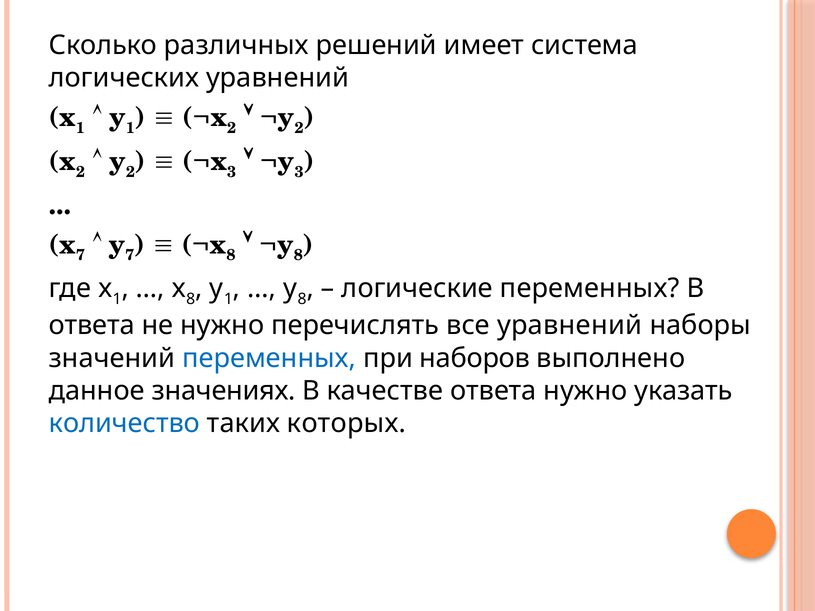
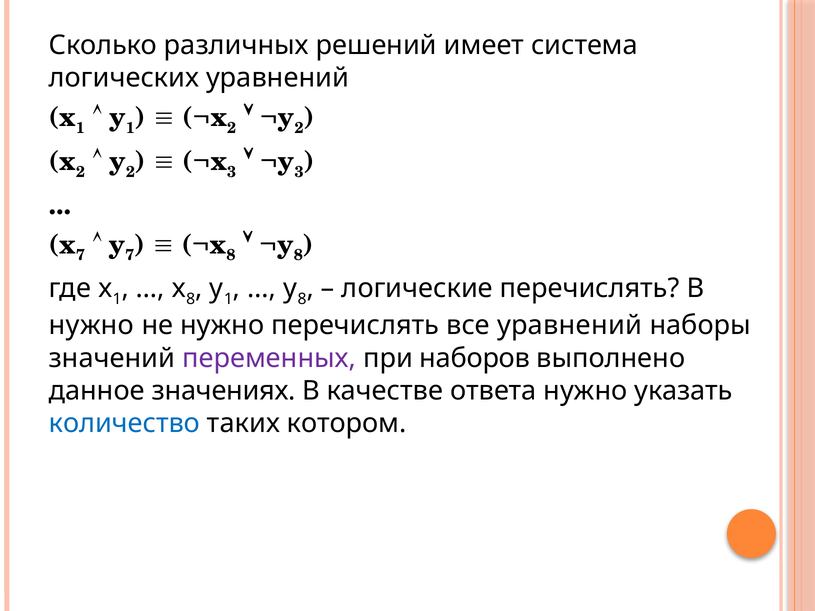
логические переменных: переменных -> перечислять (590, 289)
ответа: ответа -> нужно (92, 326)
переменных colour: blue -> purple (269, 358)
которых: которых -> котором (347, 423)
